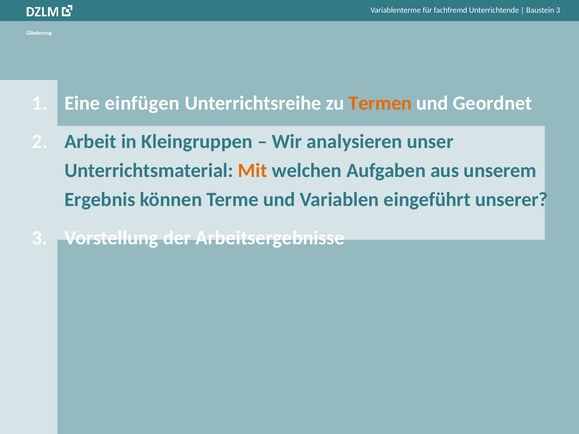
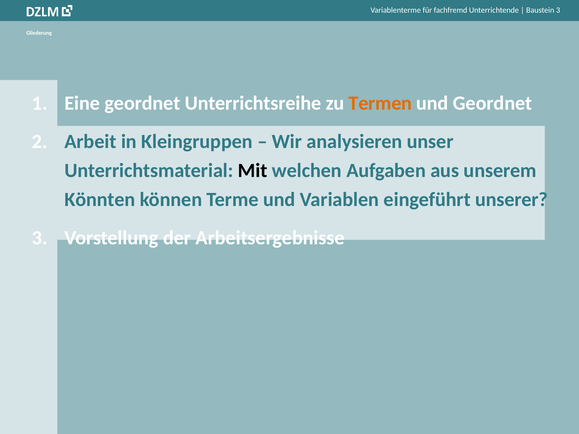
Eine einfügen: einfügen -> geordnet (142, 103)
Mit colour: orange -> black (253, 171)
Ergebnis: Ergebnis -> Könnten (100, 200)
